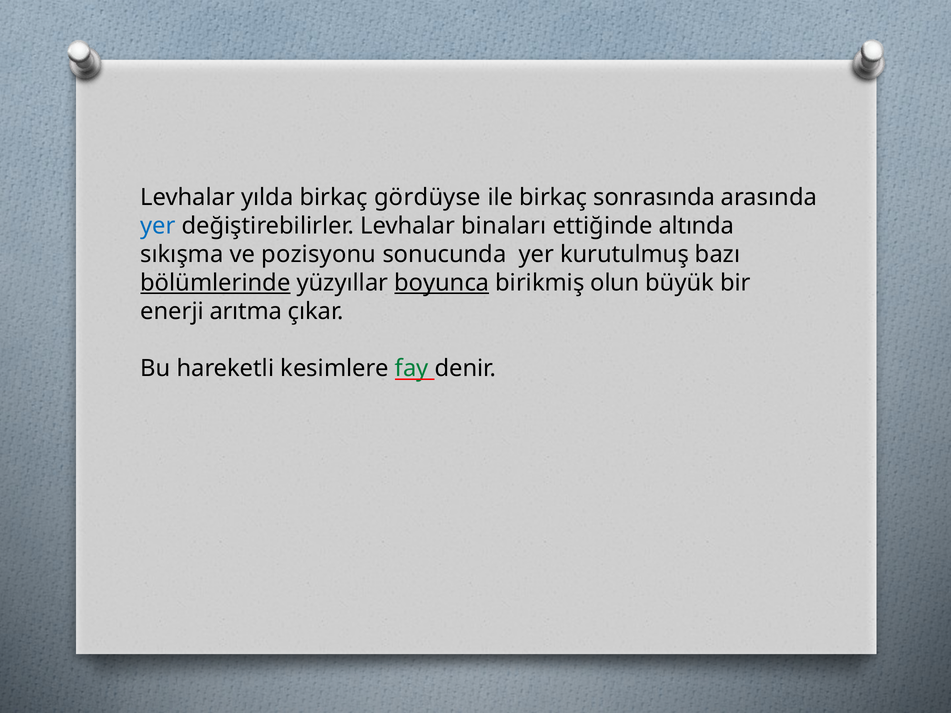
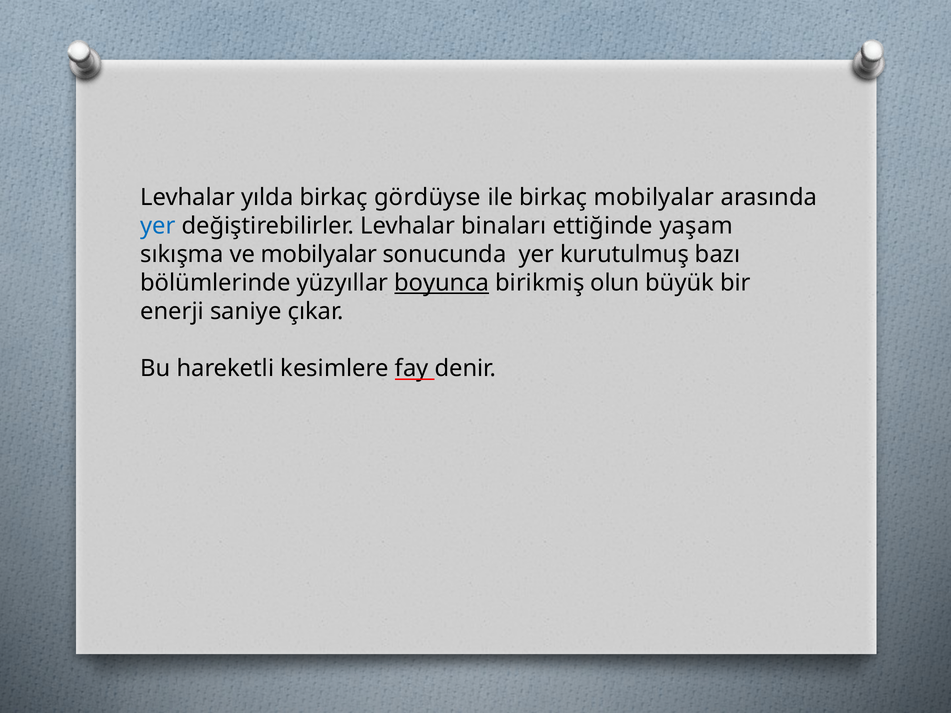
birkaç sonrasında: sonrasında -> mobilyalar (654, 197)
altında: altında -> yaşam (696, 226)
ve pozisyonu: pozisyonu -> mobilyalar (319, 255)
bölümlerinde underline: present -> none (215, 283)
arıtma: arıtma -> saniye (246, 312)
fay colour: green -> black (412, 369)
